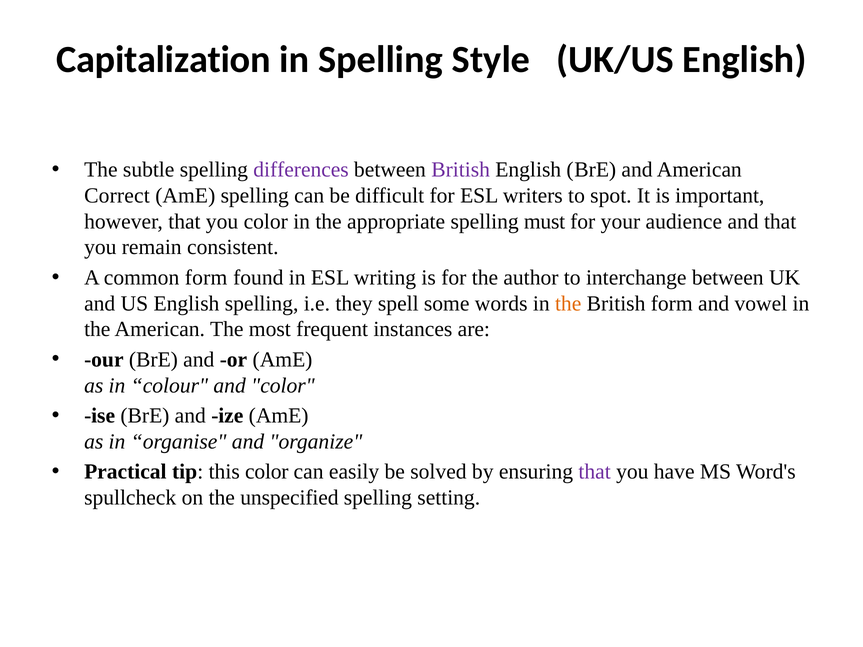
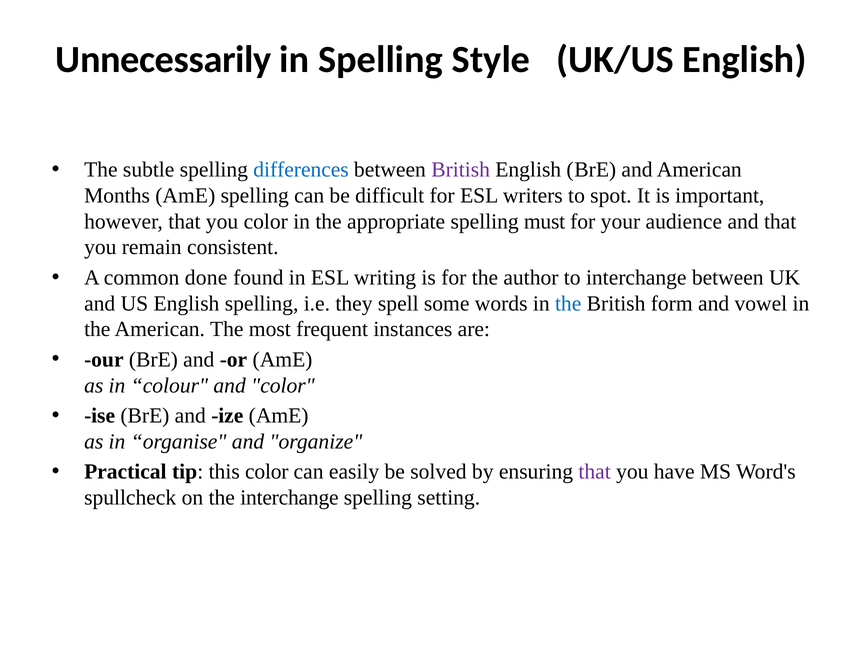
Capitalization: Capitalization -> Unnecessarily (164, 60)
differences colour: purple -> blue (301, 170)
Correct: Correct -> Months (117, 196)
common form: form -> done (206, 278)
the colour: orange -> blue (568, 304)
the unspecified: unspecified -> interchange (289, 498)
